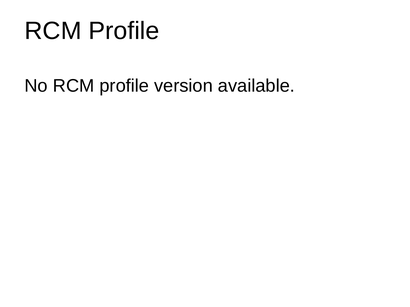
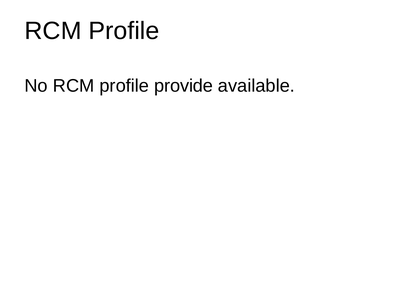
version: version -> provide (184, 86)
